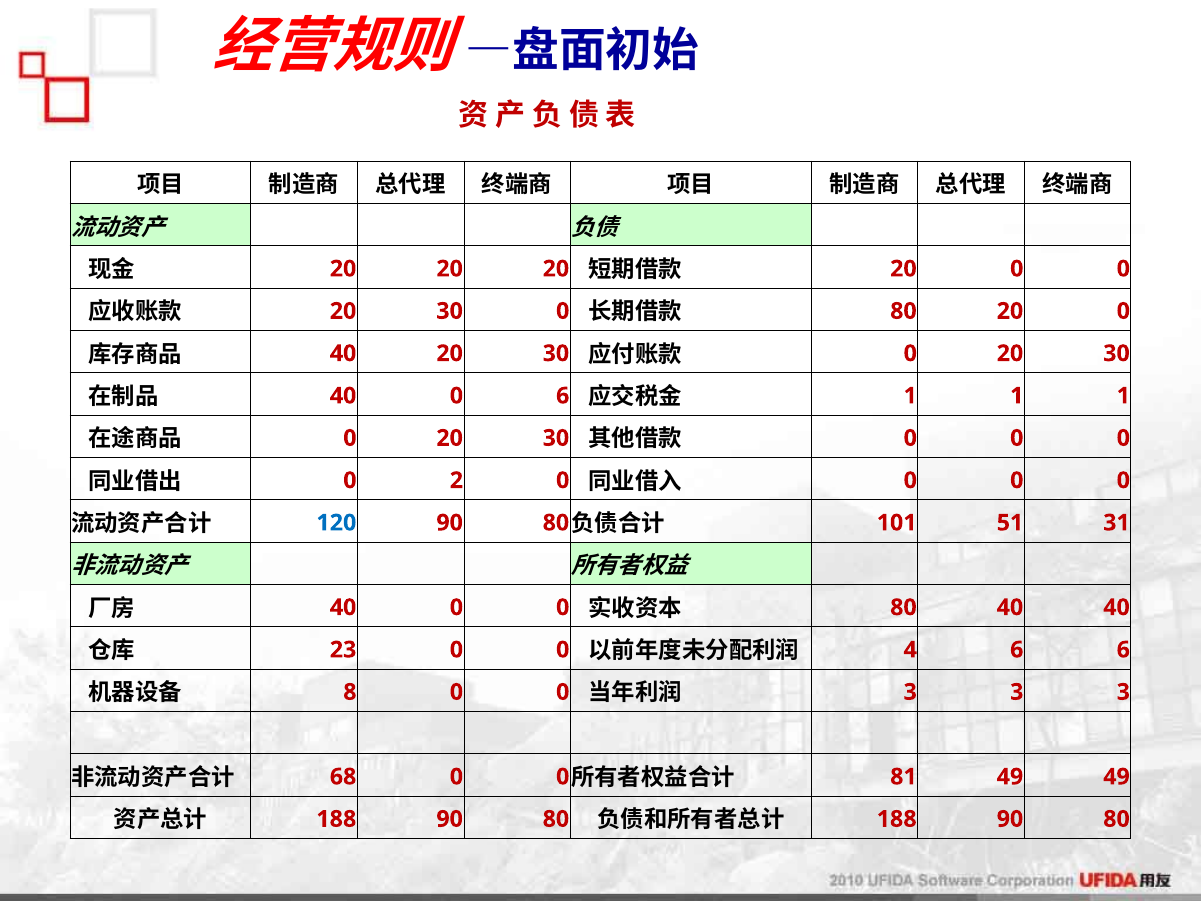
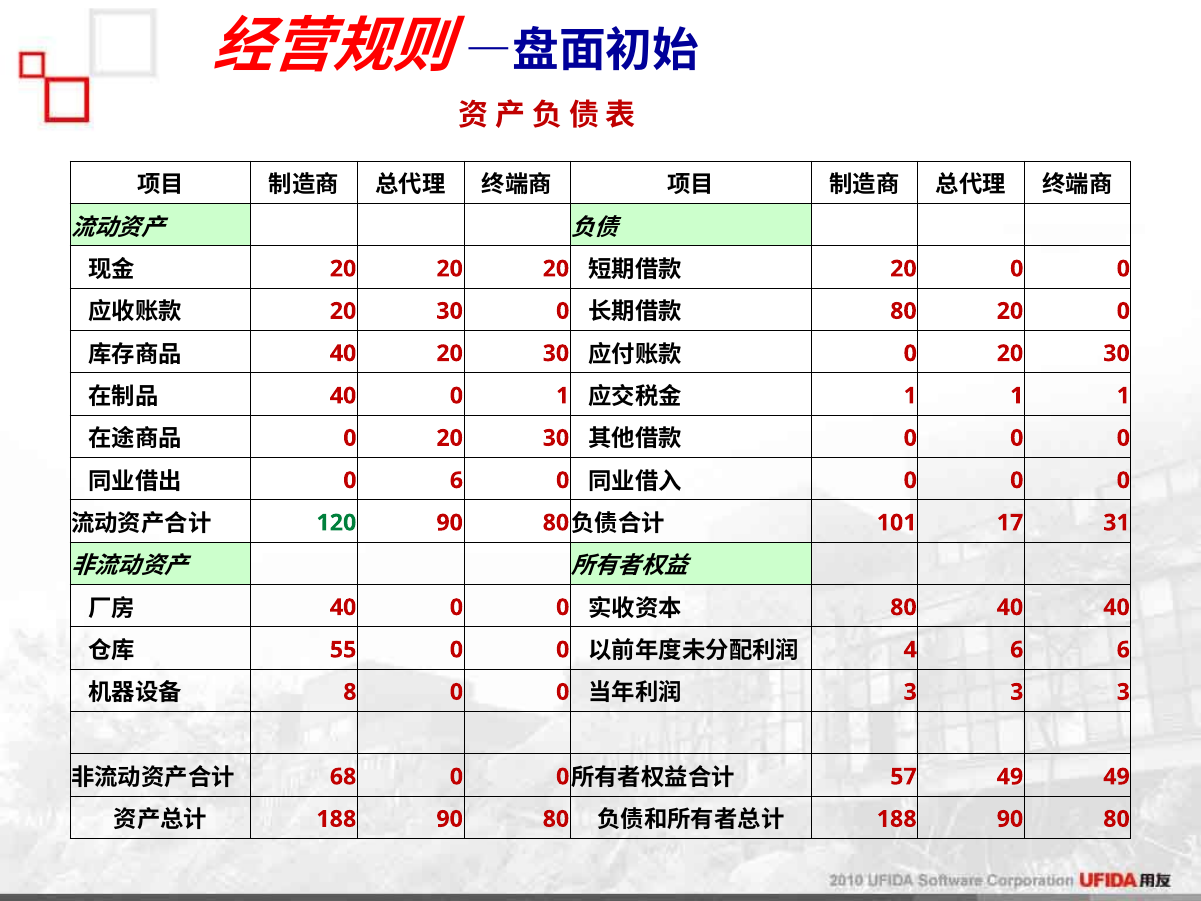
0 6: 6 -> 1 (563, 396)
0 2: 2 -> 6 (456, 480)
120 colour: blue -> green (336, 523)
51: 51 -> 17 (1010, 523)
23: 23 -> 55 (343, 650)
81: 81 -> 57 (903, 777)
